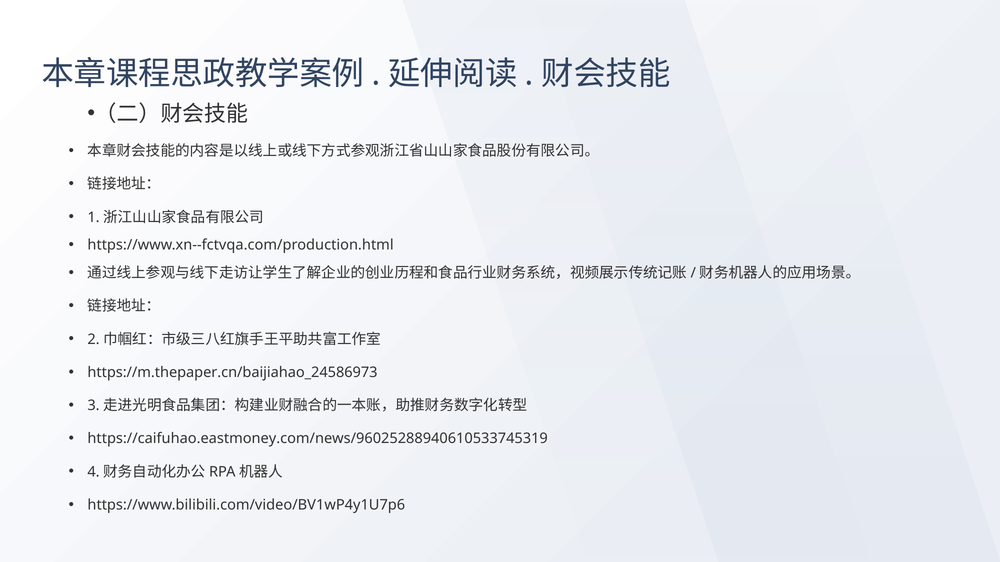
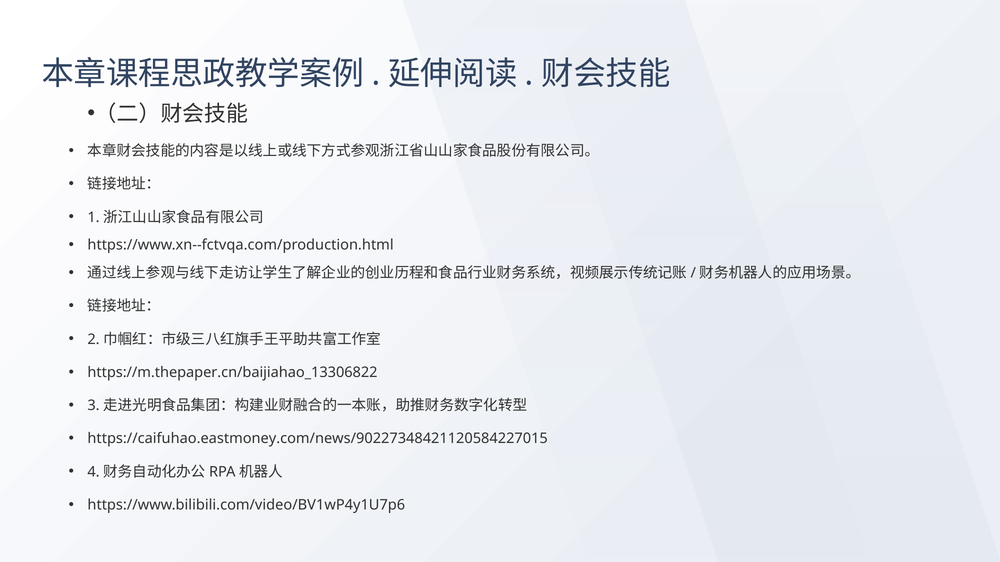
https://m.thepaper.cn/baijiahao_24586973: https://m.thepaper.cn/baijiahao_24586973 -> https://m.thepaper.cn/baijiahao_13306822 (233, 373)
https://caifuhao.eastmoney.com/news/96025288940610533745319: https://caifuhao.eastmoney.com/news/96025288940610533745319 -> https://caifuhao.eastmoney.com/news/90227348421120584227015 (318, 439)
